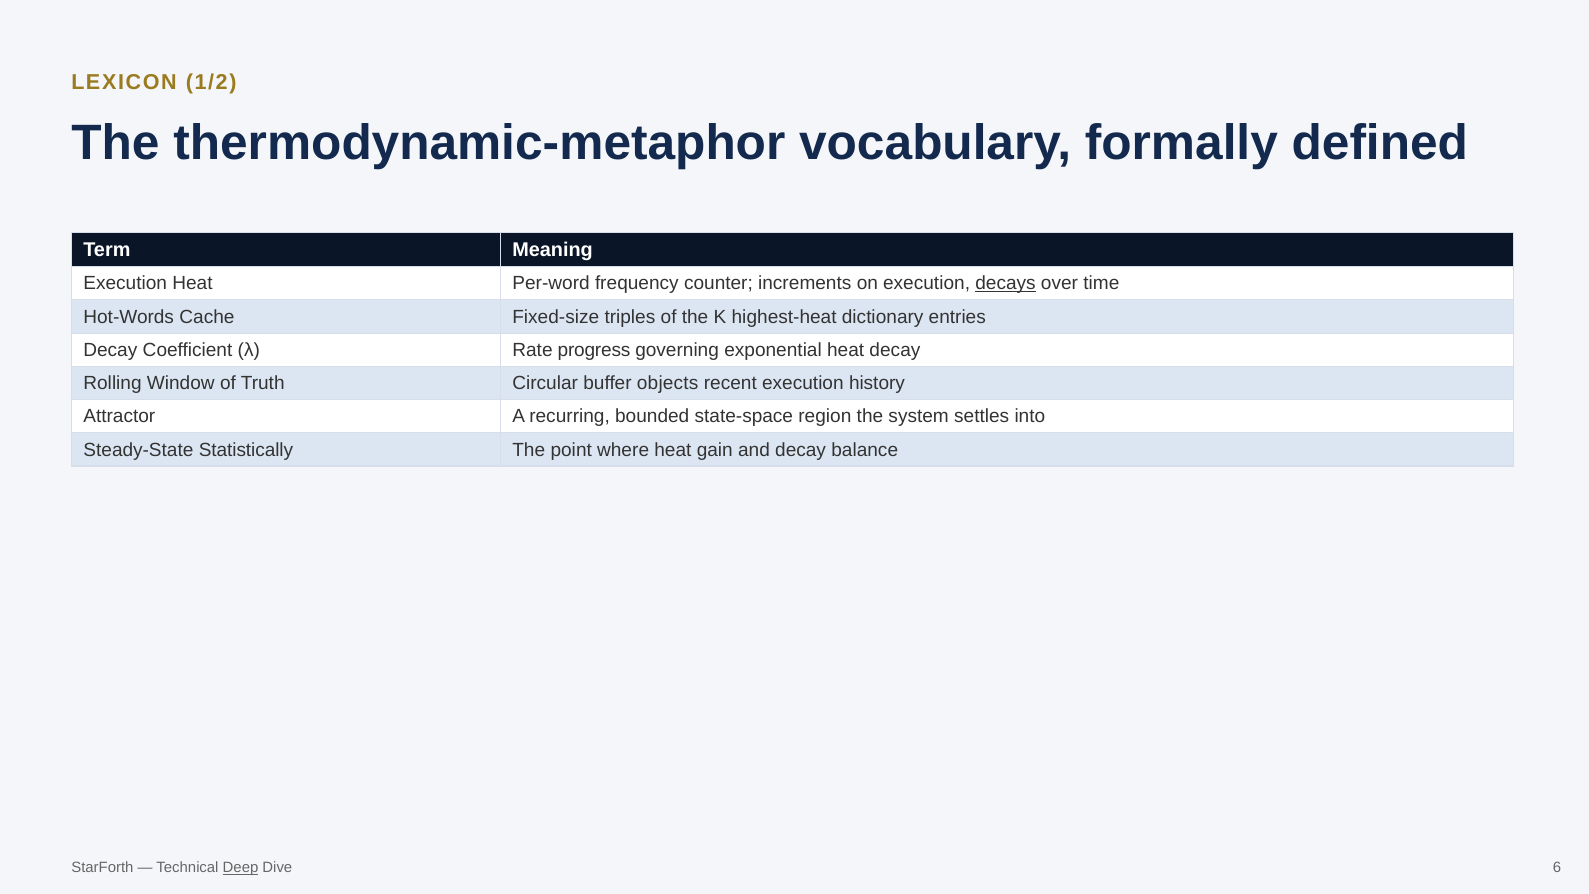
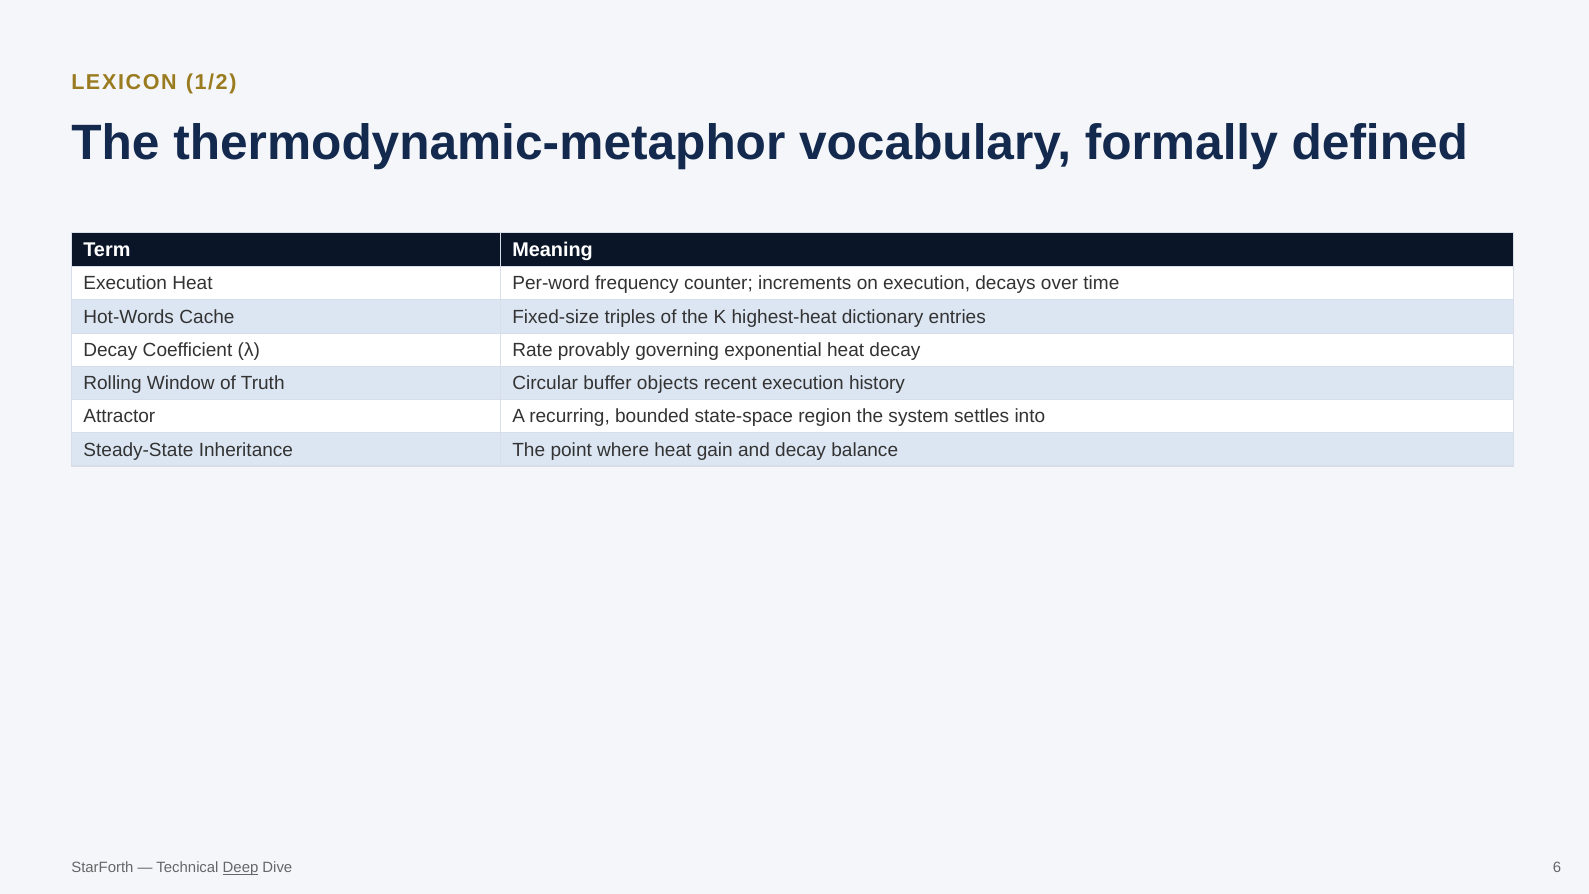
decays underline: present -> none (1006, 284)
progress: progress -> provably (594, 350)
Statistically: Statistically -> Inheritance (246, 450)
